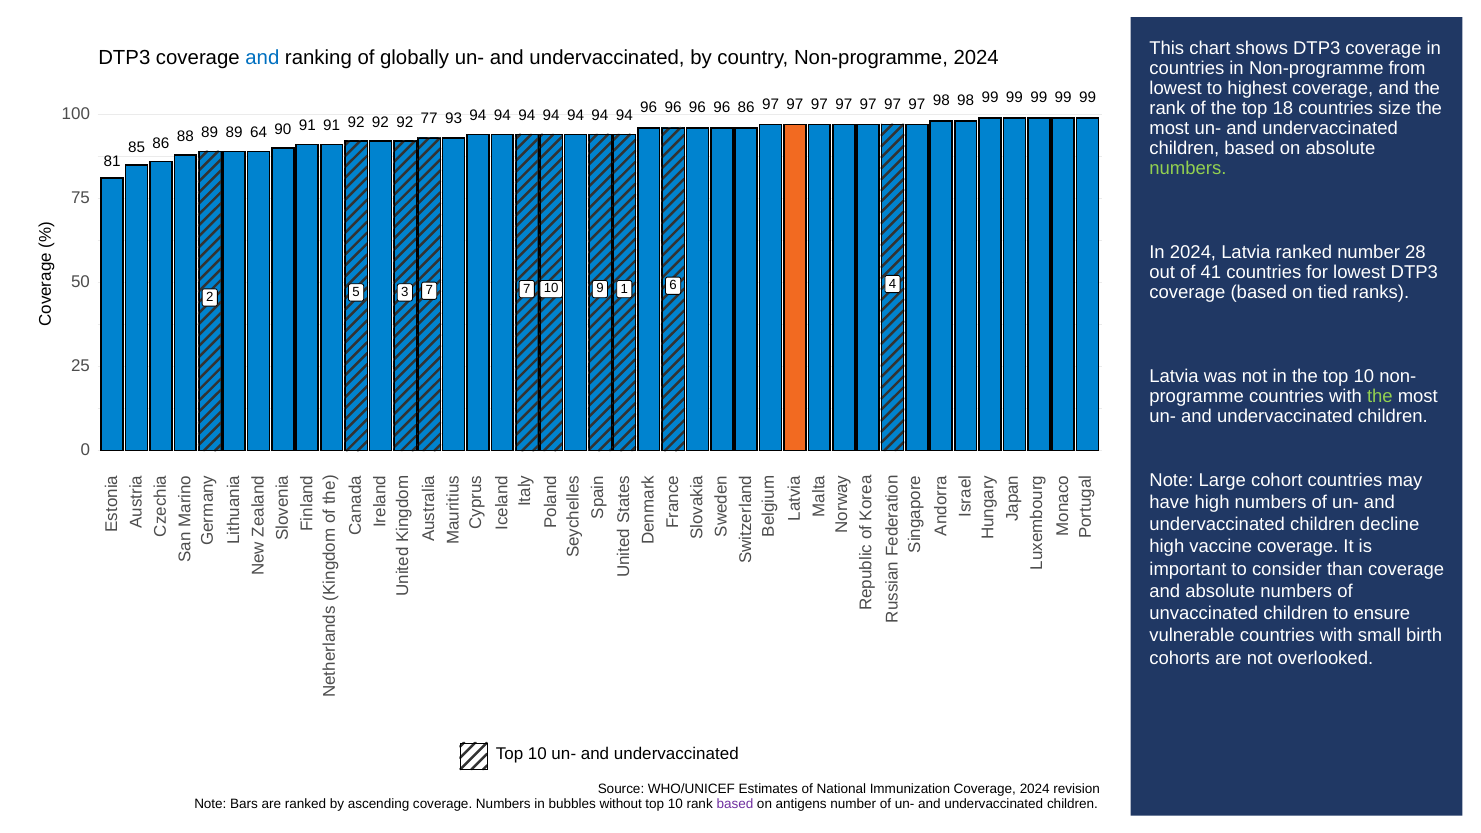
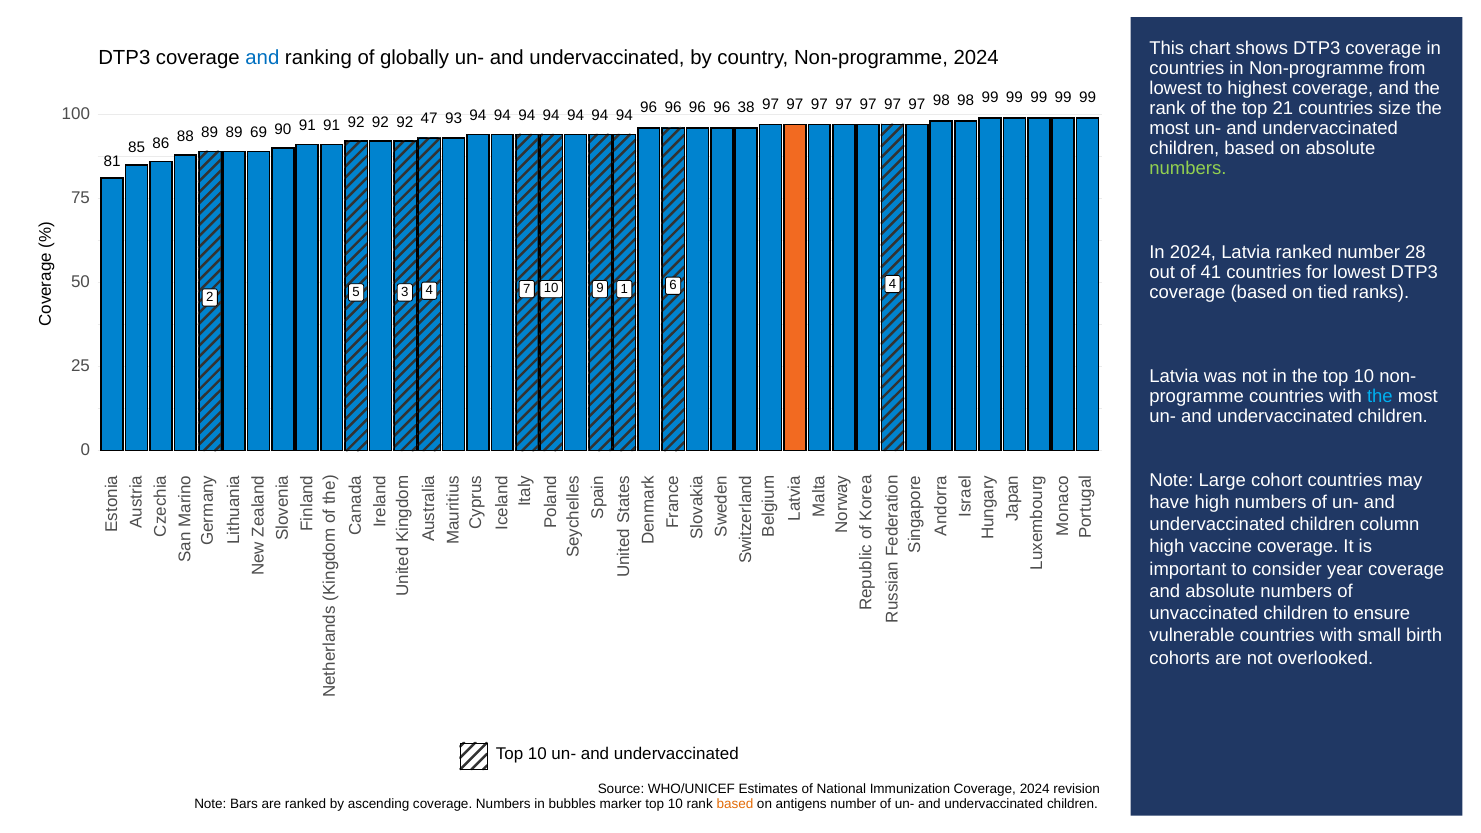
18: 18 -> 21 (1283, 109)
96 86: 86 -> 38 (746, 108)
77: 77 -> 47 (429, 119)
64: 64 -> 69 (259, 133)
5 7: 7 -> 4 (429, 290)
the colour: light green -> light blue (1380, 396)
decline: decline -> column (1390, 525)
than: than -> year (1345, 569)
without: without -> marker (621, 804)
based colour: purple -> orange (735, 804)
